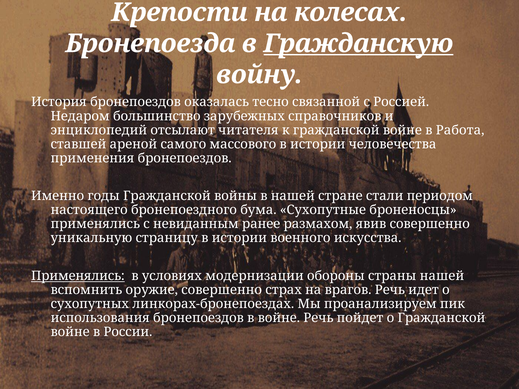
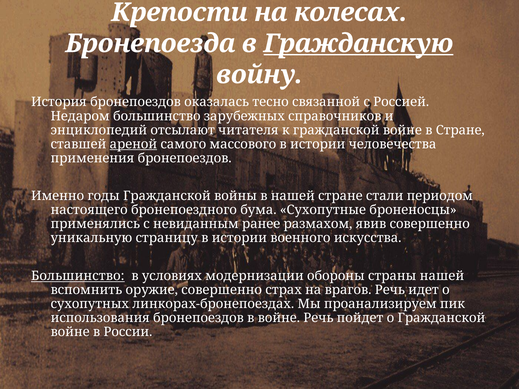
в Работа: Работа -> Стране (460, 130)
ареной underline: none -> present (133, 144)
Применялись: Применялись -> Большинство (78, 276)
